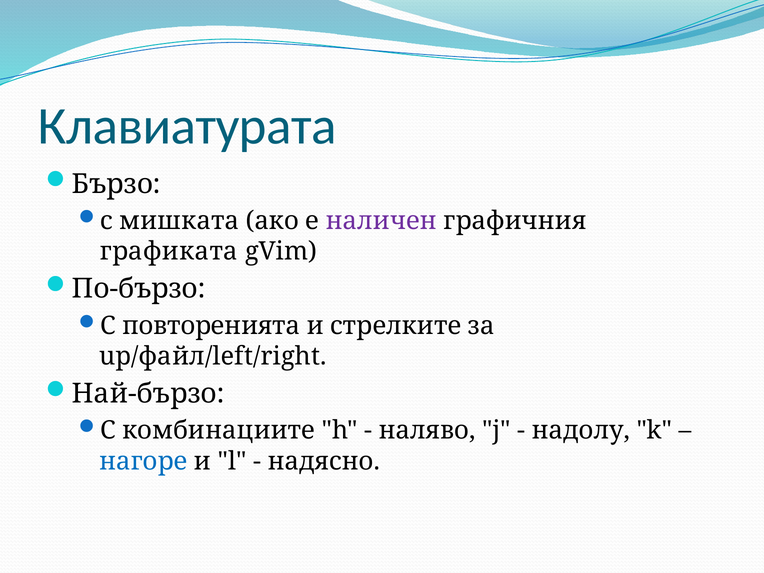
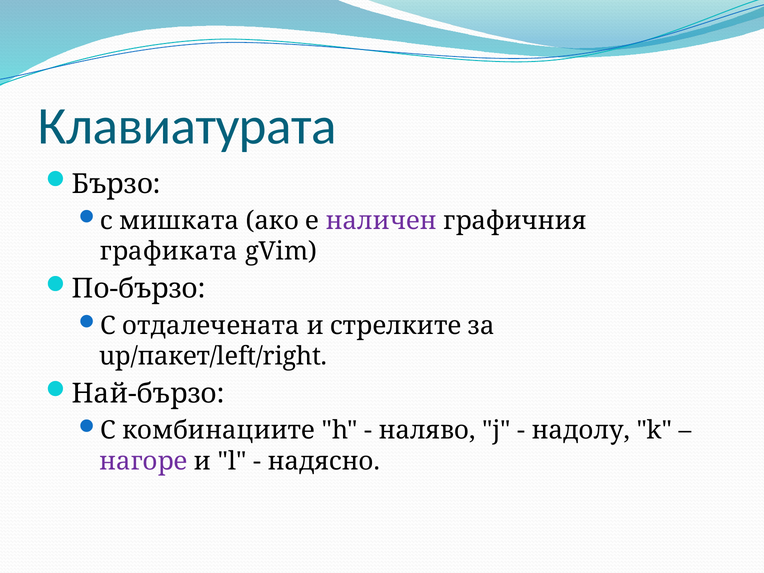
повторенията: повторенията -> отдалечената (211, 326)
up/файл/left/right: up/файл/left/right -> up/пакет/left/right (213, 356)
нагоре colour: blue -> purple (143, 461)
